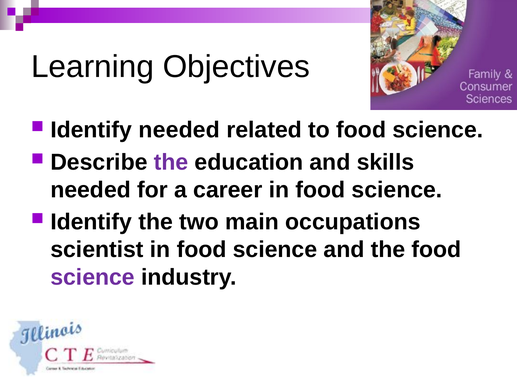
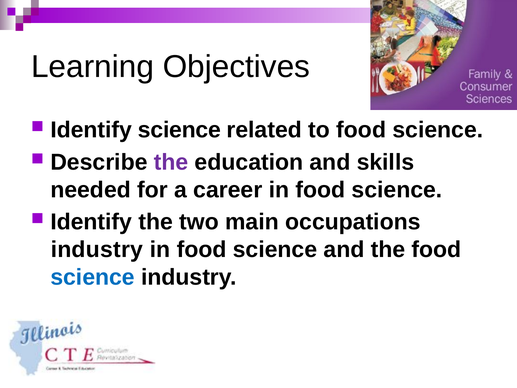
Identify needed: needed -> science (179, 130)
scientist: scientist -> industry (97, 250)
science colour: purple -> blue (93, 277)
